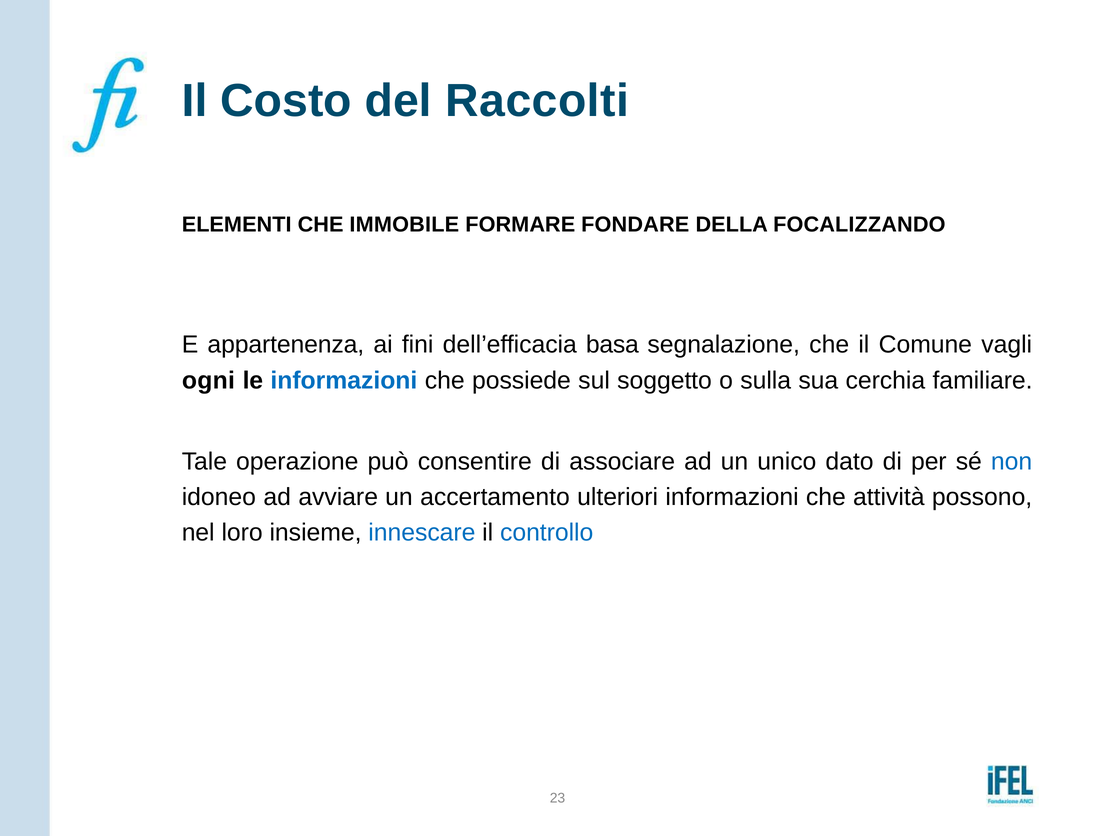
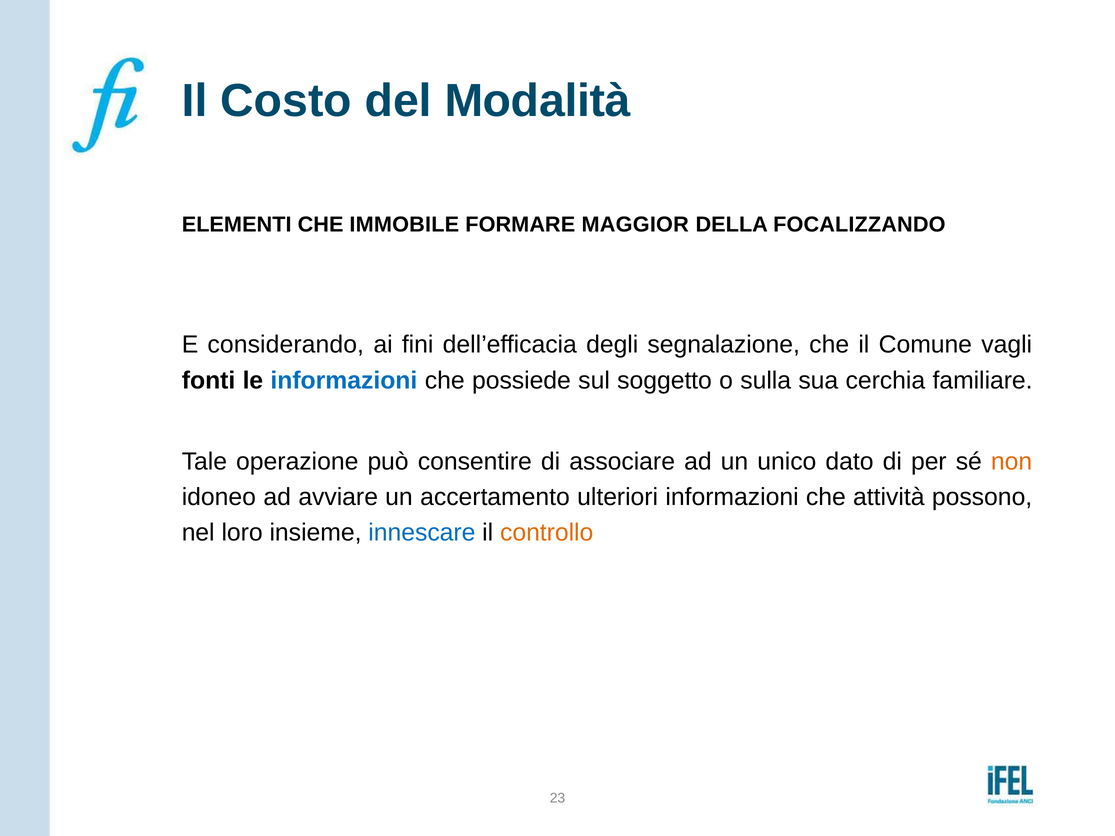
Raccolti: Raccolti -> Modalità (538, 101)
FONDARE: FONDARE -> MAGGIOR (635, 225)
appartenenza: appartenenza -> considerando (286, 345)
basa: basa -> degli (612, 345)
ogni: ogni -> fonti (209, 380)
non colour: blue -> orange (1012, 462)
controllo colour: blue -> orange (547, 533)
